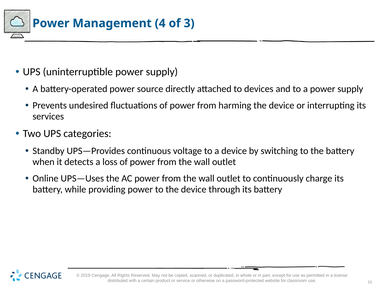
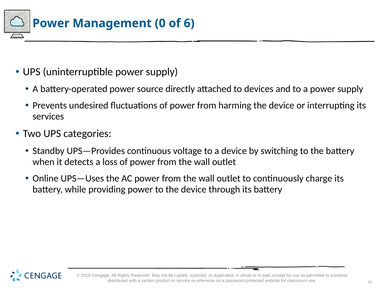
4: 4 -> 0 (160, 23)
3: 3 -> 6 (189, 23)
